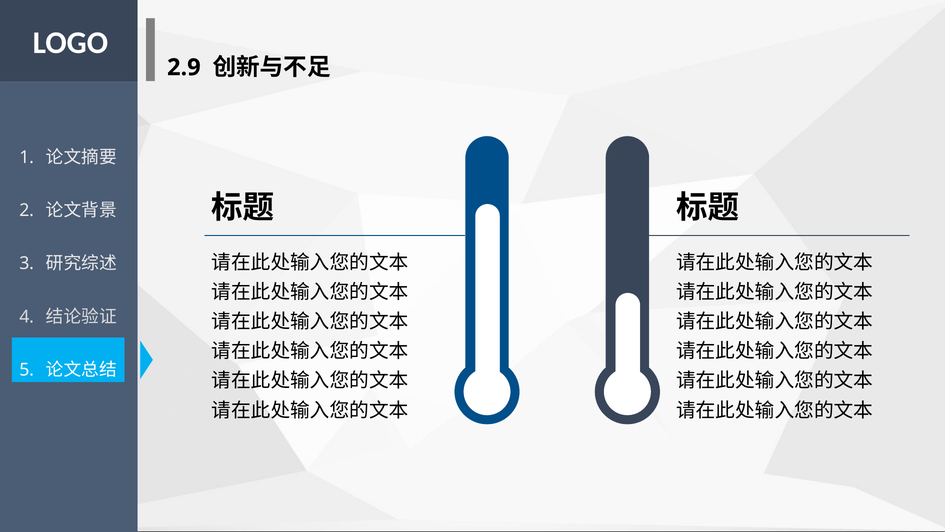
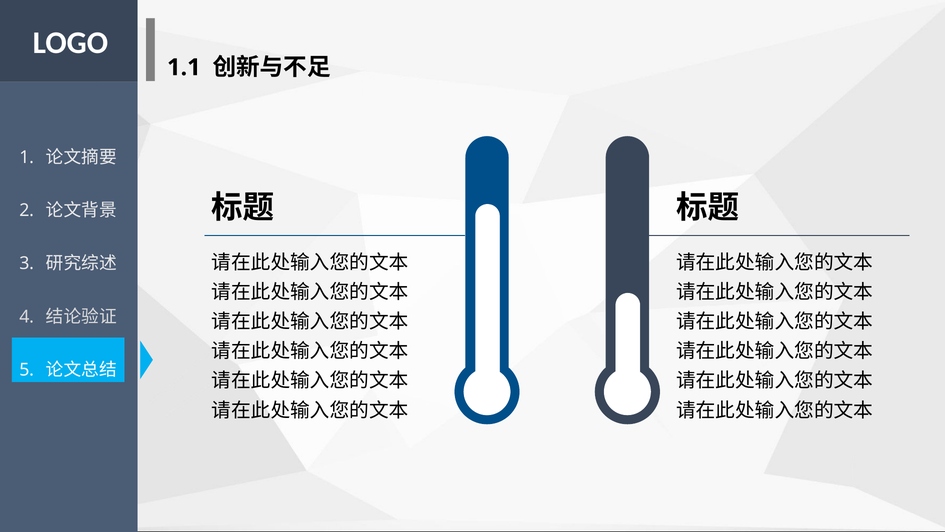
2.9: 2.9 -> 1.1 (184, 67)
